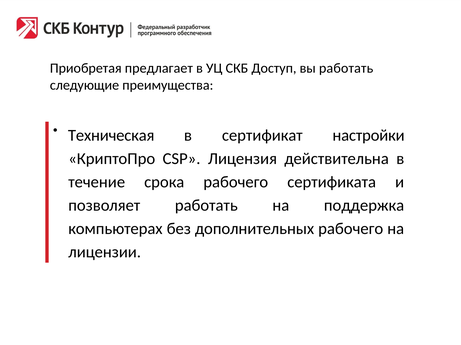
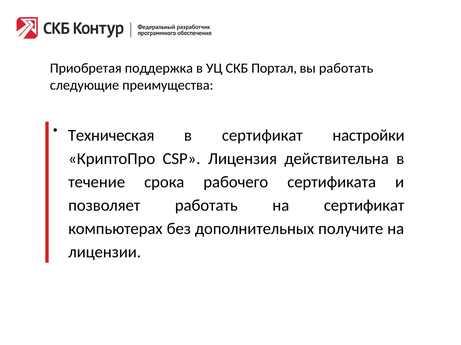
предлагает: предлагает -> поддержка (159, 68)
Доступ: Доступ -> Портал (274, 68)
на поддержка: поддержка -> сертификат (364, 206)
дополнительных рабочего: рабочего -> получите (351, 229)
